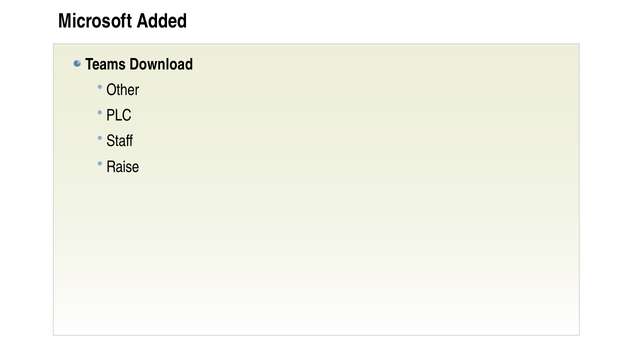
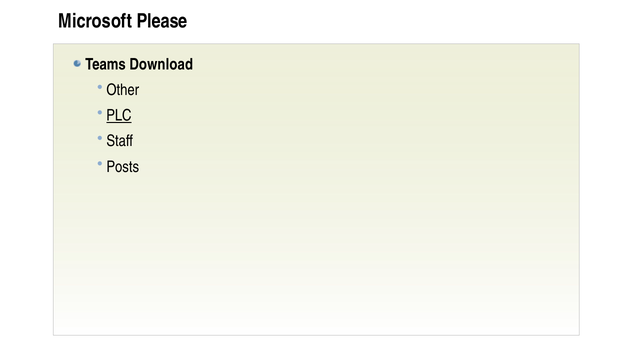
Added: Added -> Please (162, 21)
PLC underline: none -> present (119, 116)
Raise: Raise -> Posts (123, 167)
